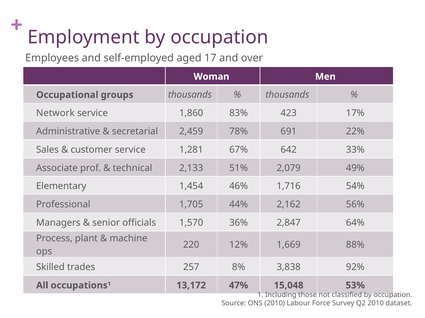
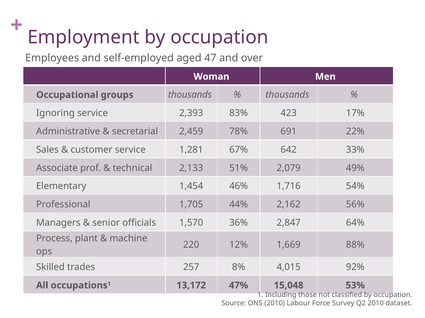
17: 17 -> 47 (210, 58)
Network: Network -> Ignoring (55, 113)
1,860: 1,860 -> 2,393 (191, 113)
3,838: 3,838 -> 4,015 (289, 268)
